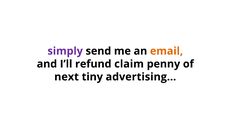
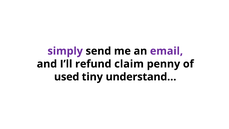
email colour: orange -> purple (166, 51)
next: next -> used (67, 77)
advertising…: advertising… -> understand… (141, 77)
